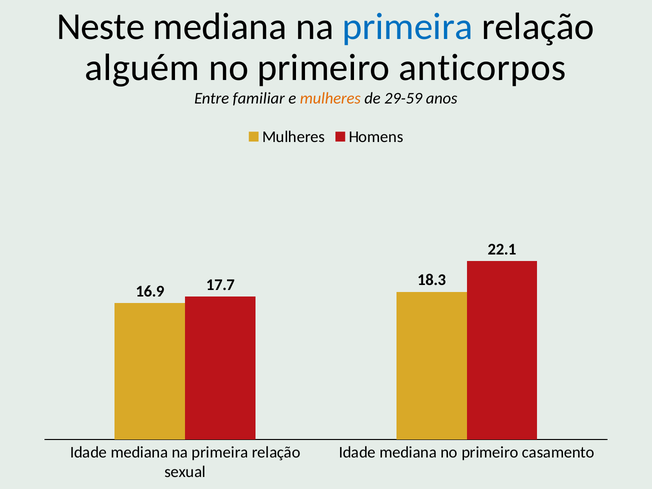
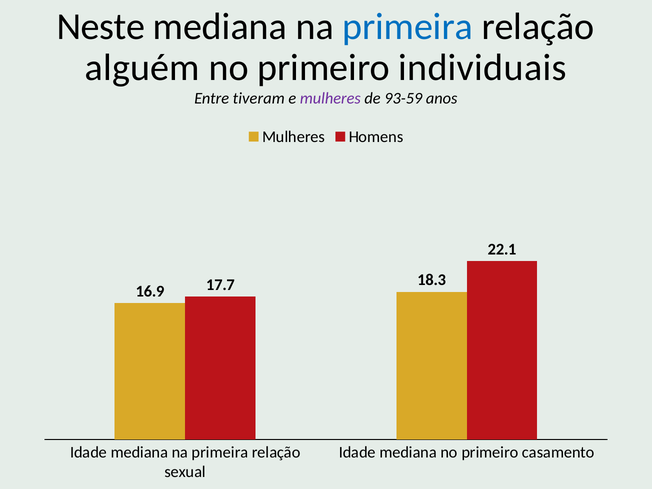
anticorpos: anticorpos -> individuais (482, 68)
familiar: familiar -> tiveram (259, 98)
mulheres colour: orange -> purple (330, 98)
29-59: 29-59 -> 93-59 (403, 98)
